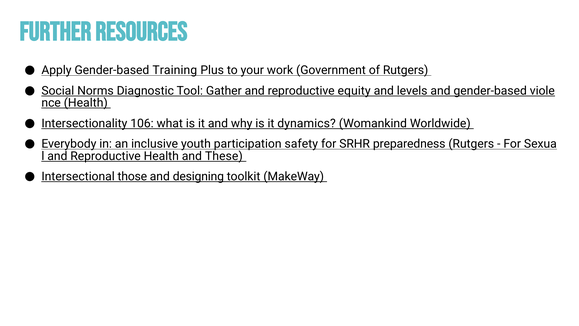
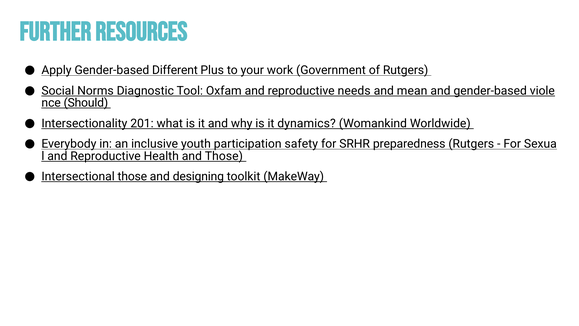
Training: Training -> Different (175, 70)
Gather: Gather -> Oxfam (224, 91)
equity: equity -> needs (354, 91)
levels: levels -> mean (412, 91)
Health: Health -> Should (86, 103)
106: 106 -> 201 (142, 123)
and These: These -> Those (224, 156)
